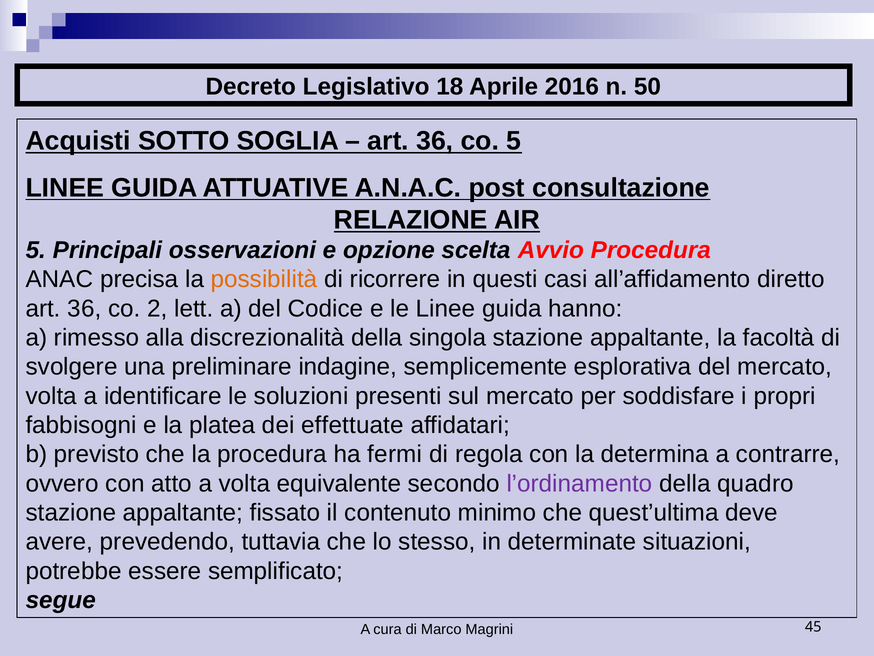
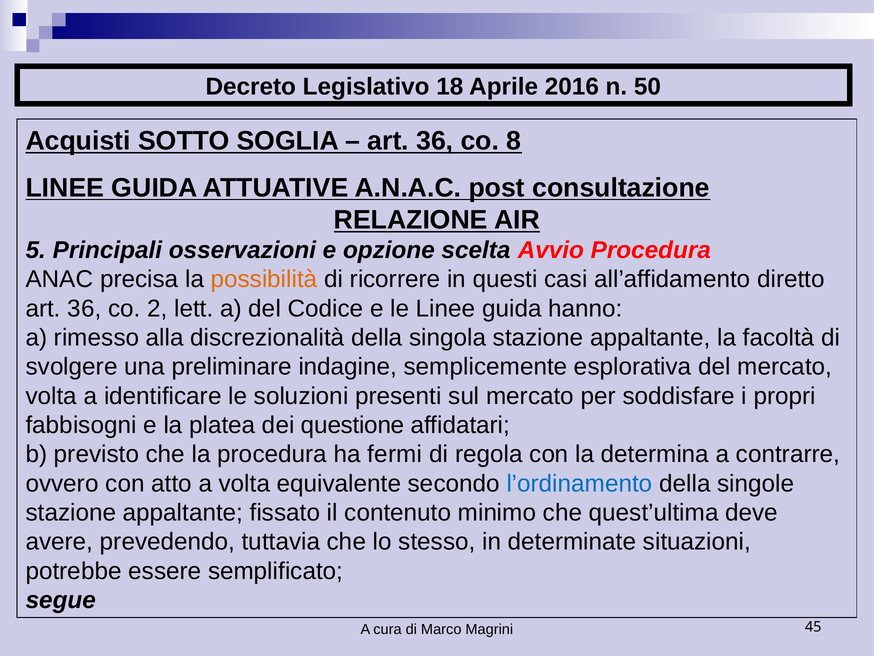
co 5: 5 -> 8 (514, 141)
effettuate: effettuate -> questione (353, 425)
l’ordinamento colour: purple -> blue (579, 483)
quadro: quadro -> singole (756, 483)
